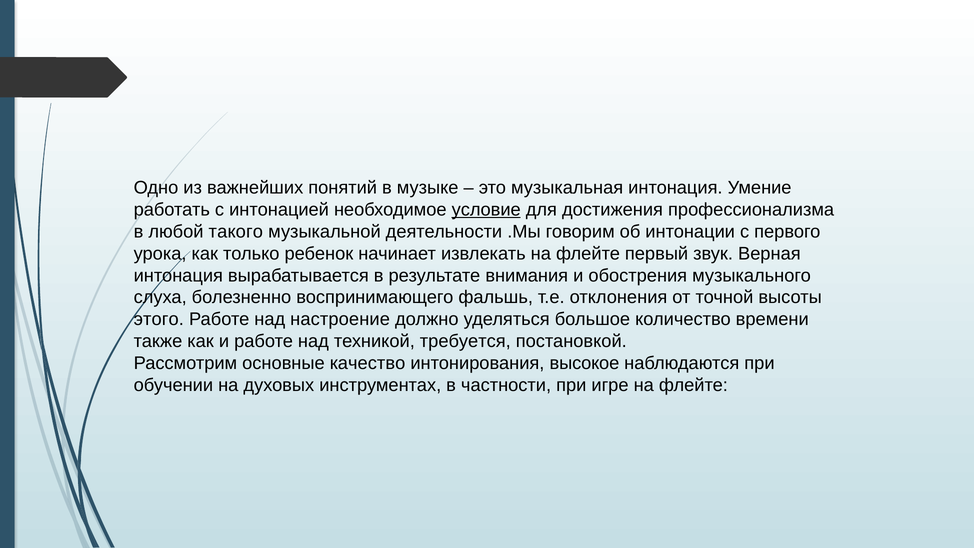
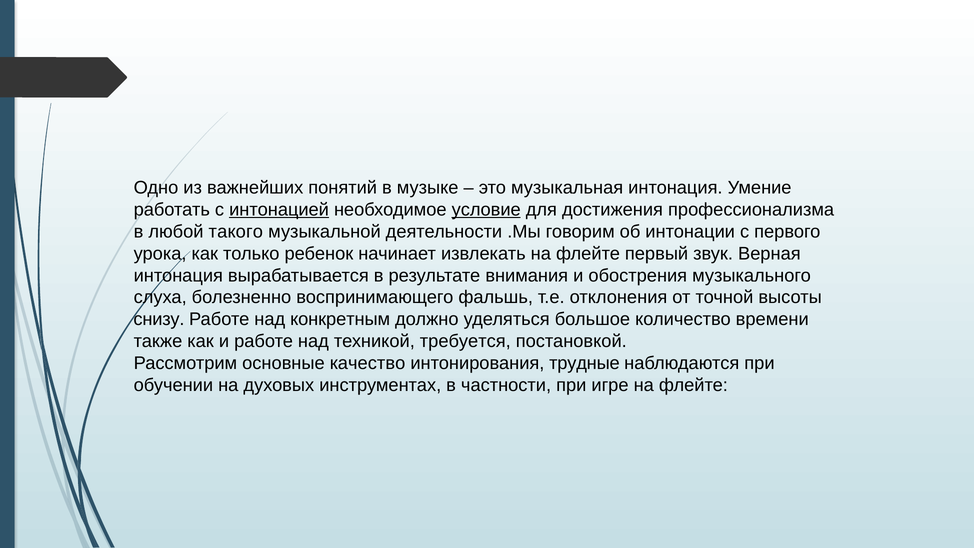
интонацией underline: none -> present (279, 210)
этого: этого -> снизу (159, 319)
настроение: настроение -> конкретным (340, 319)
высокое: высокое -> трудные (584, 363)
